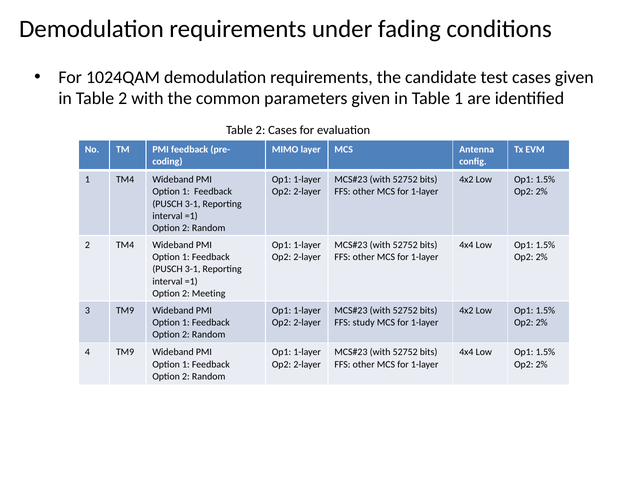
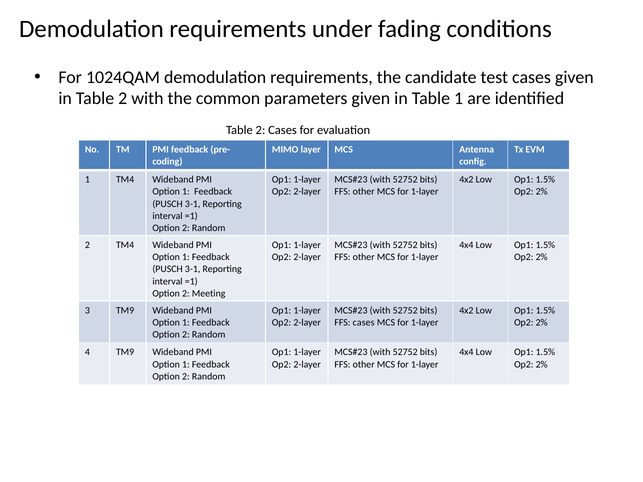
FFS study: study -> cases (364, 323)
